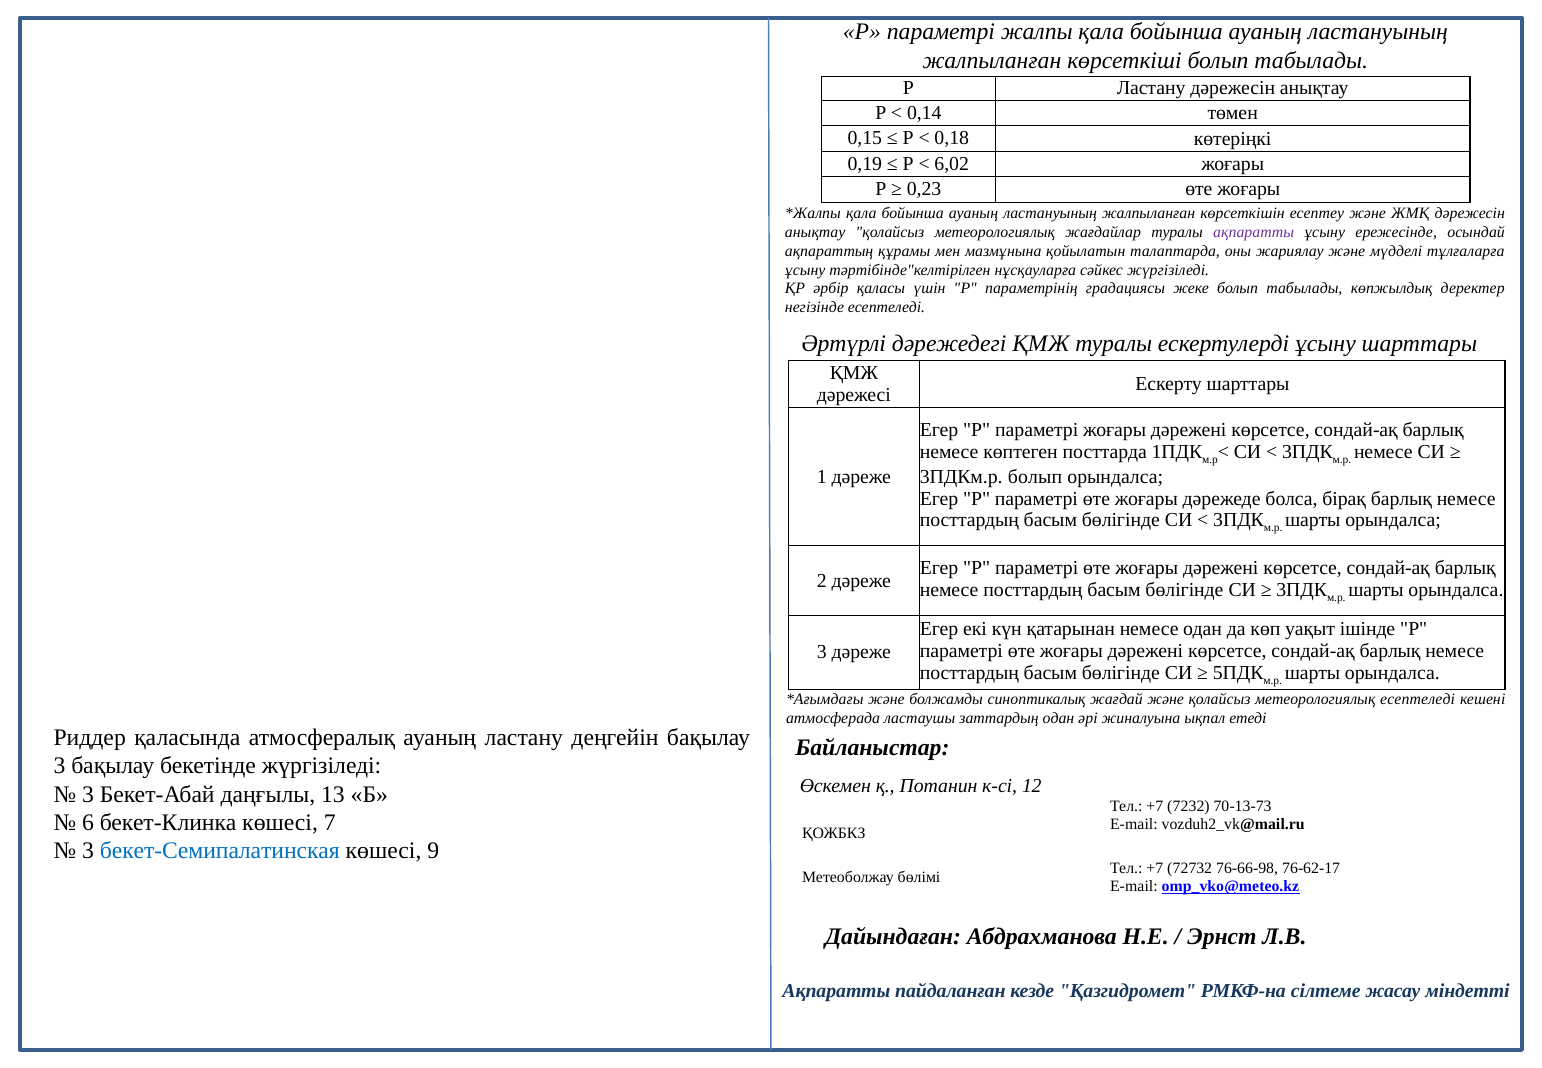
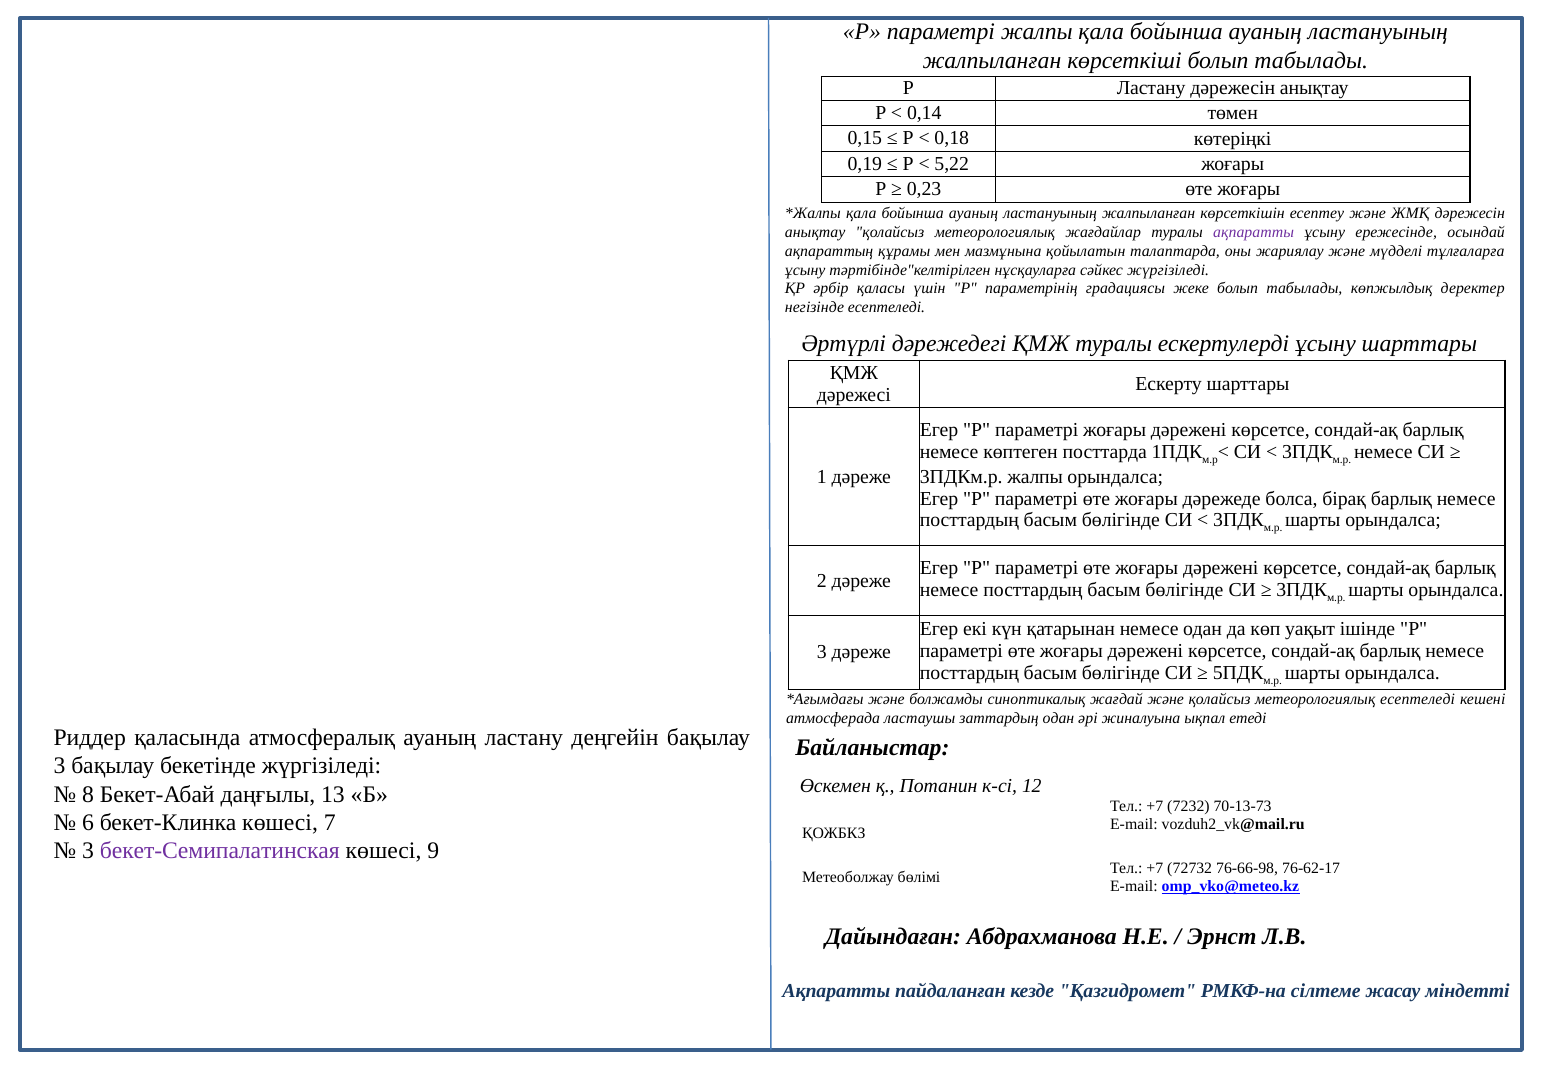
6,02: 6,02 -> 5,22 (952, 164)
3ПДКм.р болып: болып -> жалпы (1035, 477)
3: 3 -> 8 (88, 794)
бекет-Семипалатинская colour: blue -> purple (220, 851)
